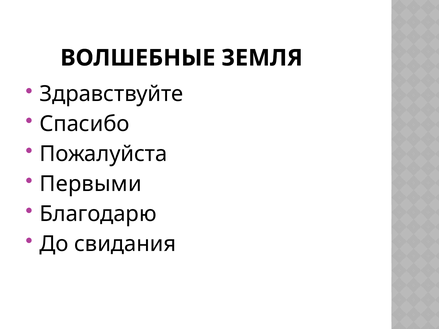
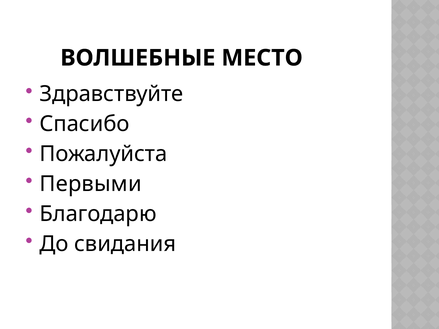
ЗЕМЛЯ: ЗЕМЛЯ -> МЕСТО (262, 58)
